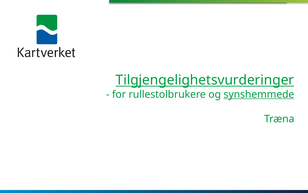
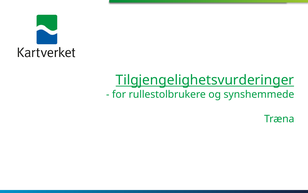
synshemmede underline: present -> none (259, 94)
